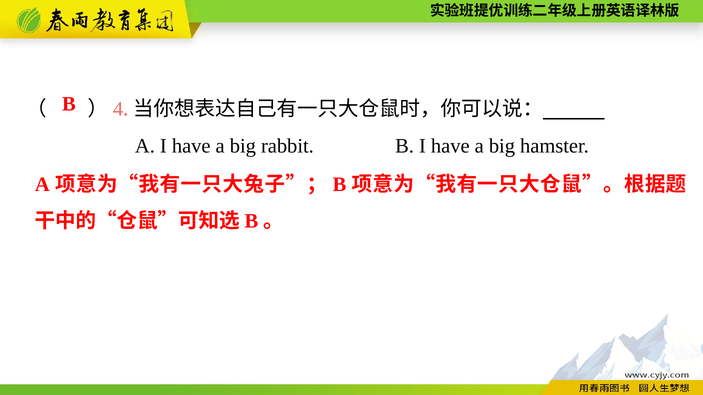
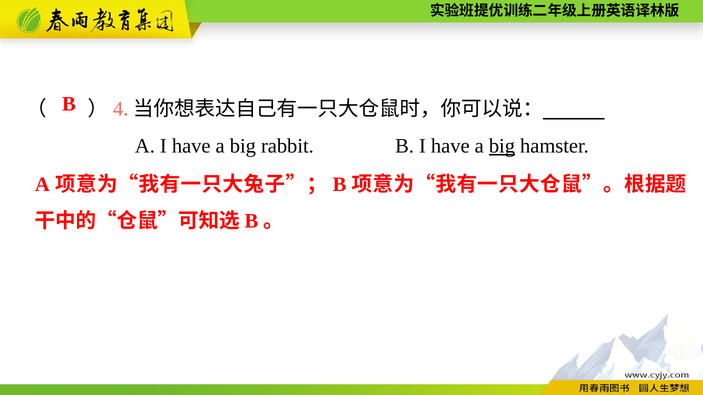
big underline: none -> present (502, 146)
